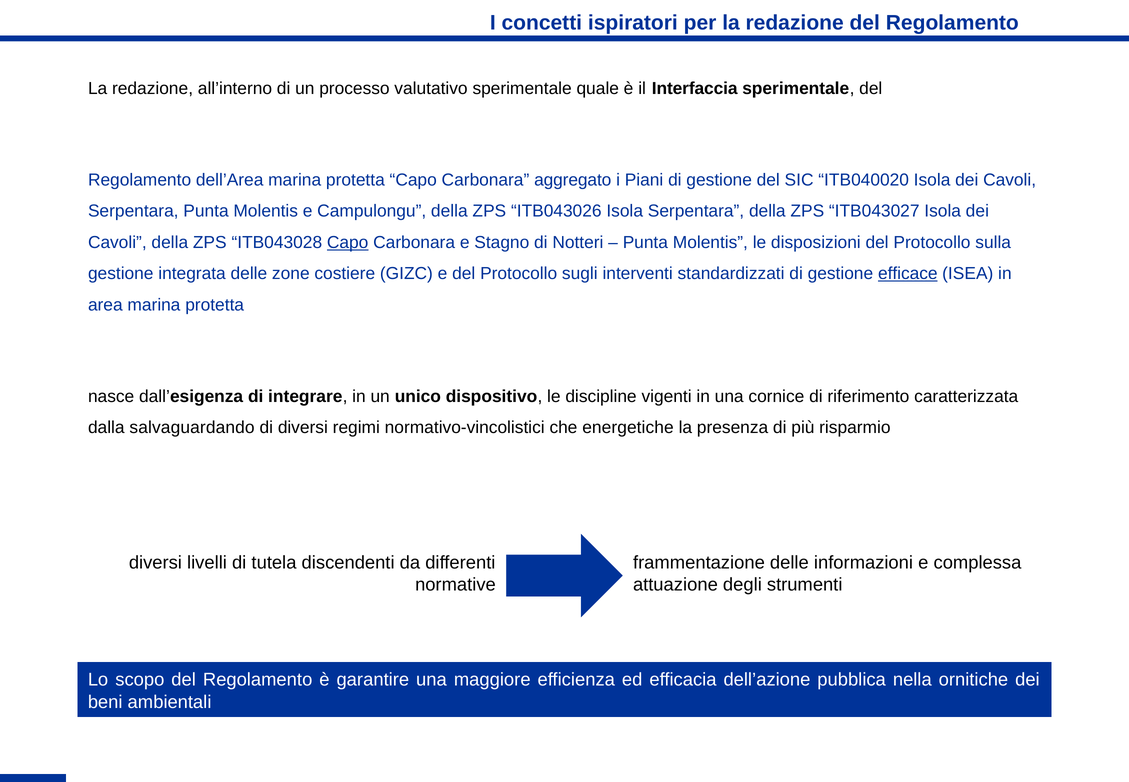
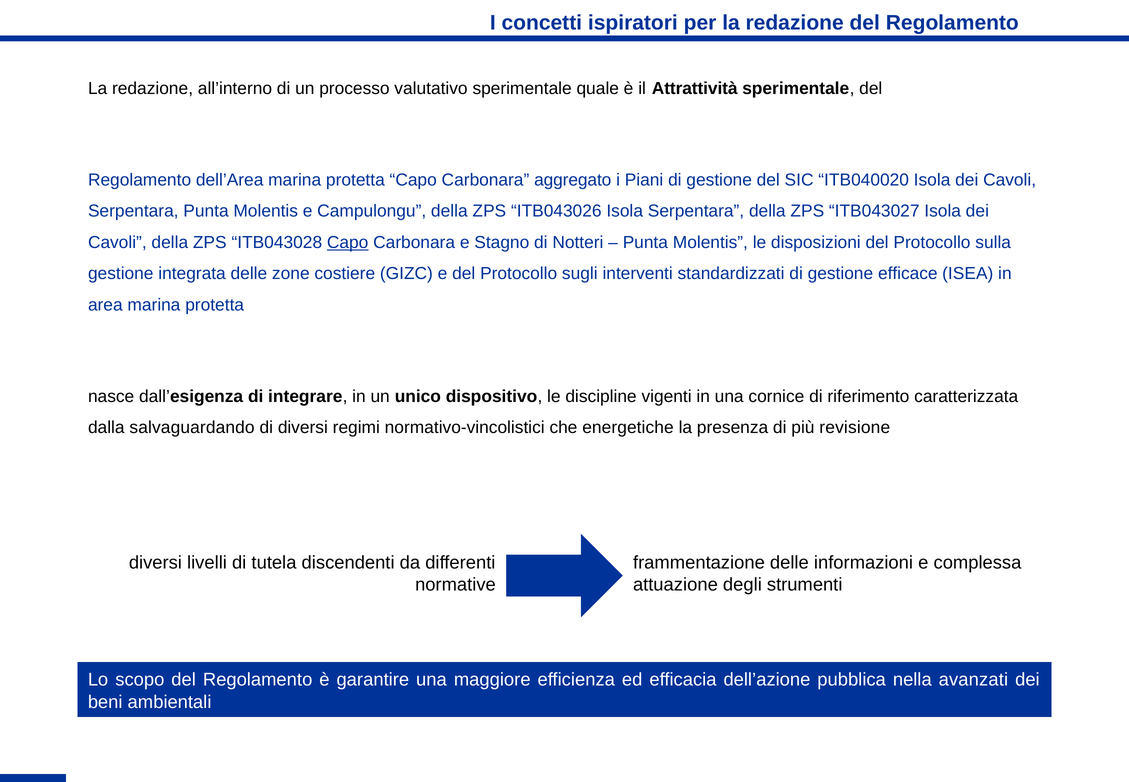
Interfaccia: Interfaccia -> Attrattività (695, 88)
efficace underline: present -> none (908, 274)
risparmio: risparmio -> revisione (855, 428)
ornitiche: ornitiche -> avanzati (973, 680)
